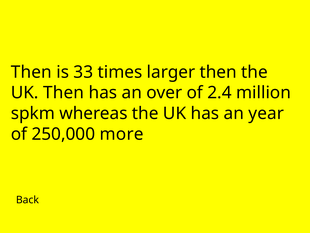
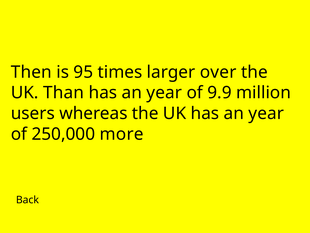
33: 33 -> 95 (83, 72)
larger then: then -> over (218, 72)
UK Then: Then -> Than (64, 93)
over: over -> year (164, 93)
2.4: 2.4 -> 9.9 (220, 93)
spkm: spkm -> users (33, 113)
